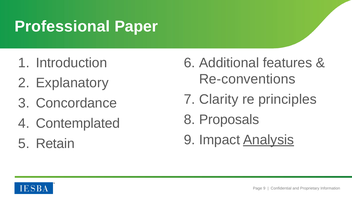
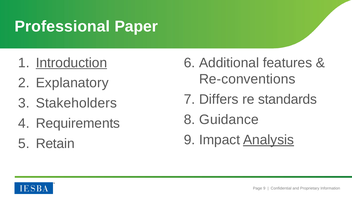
Introduction underline: none -> present (71, 63)
Clarity: Clarity -> Differs (219, 99)
principles: principles -> standards (288, 99)
Concordance: Concordance -> Stakeholders (76, 103)
Proposals: Proposals -> Guidance (229, 120)
Contemplated: Contemplated -> Requirements (78, 123)
